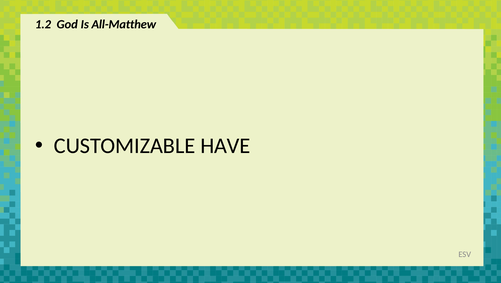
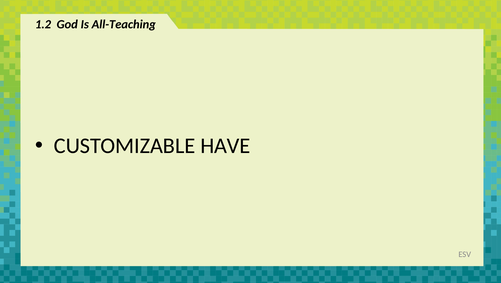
All-Matthew: All-Matthew -> All-Teaching (124, 24)
